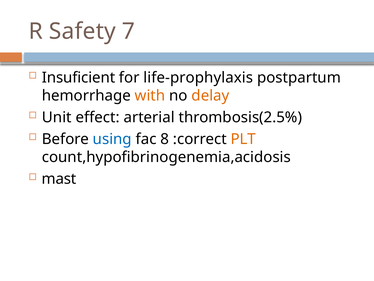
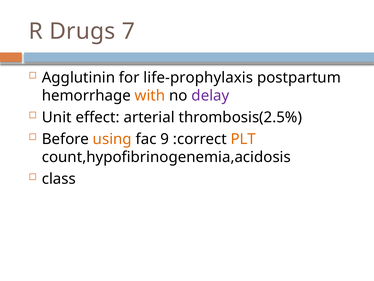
Safety: Safety -> Drugs (82, 31)
Insuficient: Insuficient -> Agglutinin (78, 77)
delay colour: orange -> purple (210, 95)
using colour: blue -> orange (112, 139)
8: 8 -> 9 (165, 139)
mast: mast -> class (59, 179)
